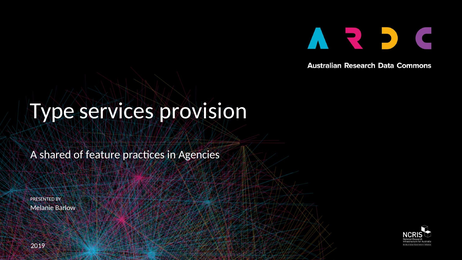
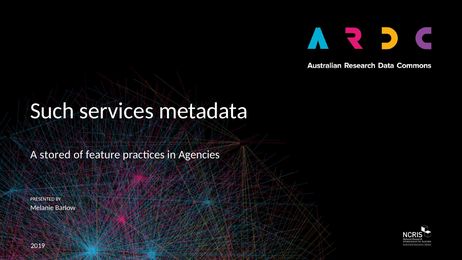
Type: Type -> Such (52, 111)
provision: provision -> metadata (203, 111)
shared: shared -> stored (55, 155)
